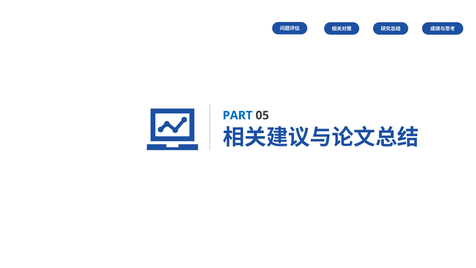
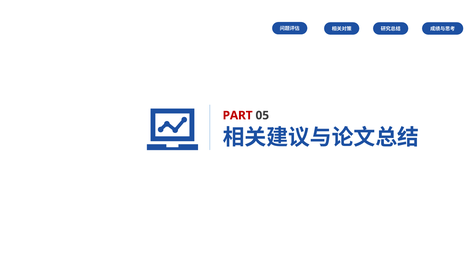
PART colour: blue -> red (238, 115)
